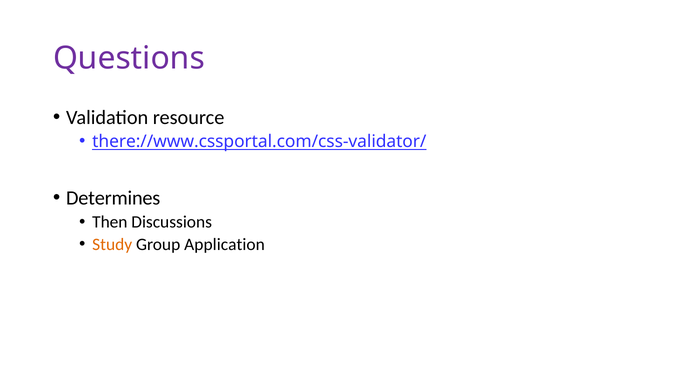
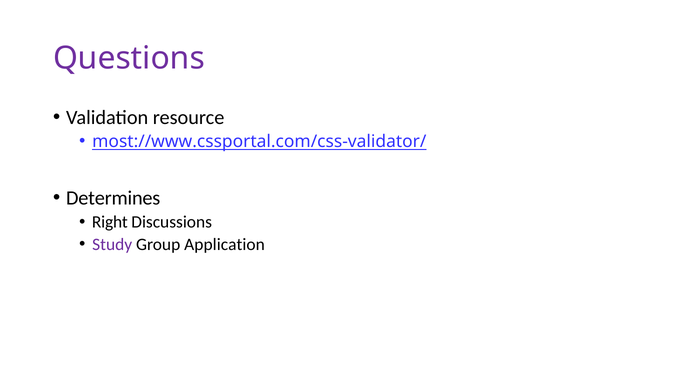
there://www.cssportal.com/css-validator/: there://www.cssportal.com/css-validator/ -> most://www.cssportal.com/css-validator/ (259, 142)
Then: Then -> Right (110, 222)
Study colour: orange -> purple (112, 245)
